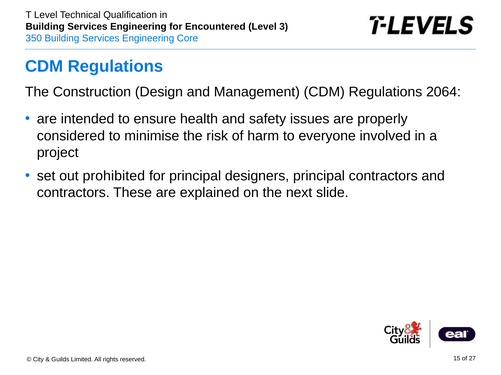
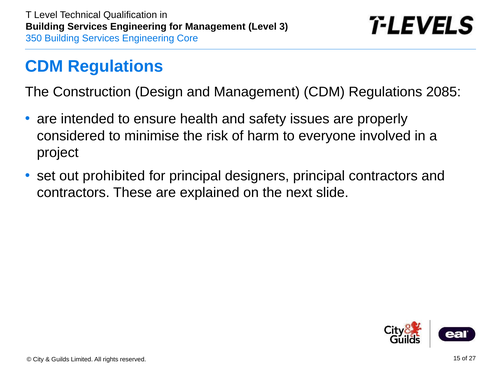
for Encountered: Encountered -> Management (215, 27)
2064: 2064 -> 2085 (443, 92)
